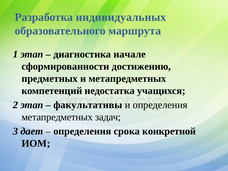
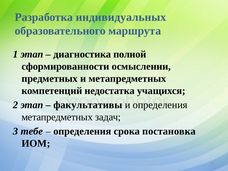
начале: начале -> полной (130, 54)
достижению: достижению -> осмыслении (141, 66)
дает: дает -> тебе (32, 131)
конкретной: конкретной -> постановка (169, 131)
